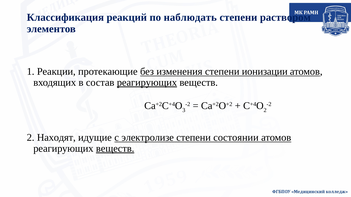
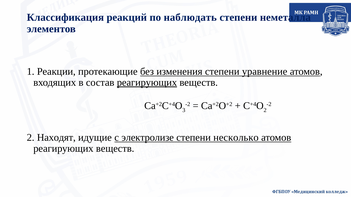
раствором: раствором -> неметалла (285, 17)
ионизации: ионизации -> уравнение (265, 72)
состоянии: состоянии -> несколько (236, 138)
веществ underline: present -> none (115, 149)
